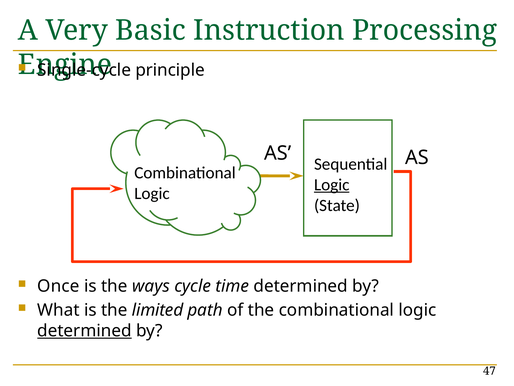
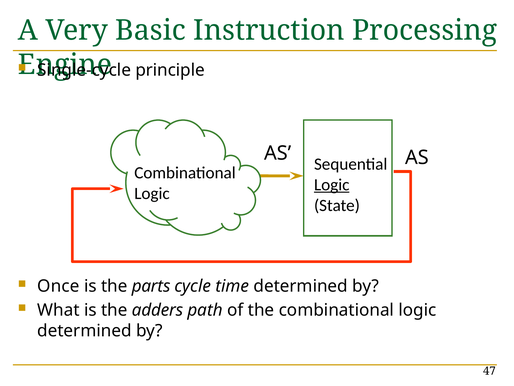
ways: ways -> parts (151, 286)
limited: limited -> adders (158, 310)
determined underline: present -> none (84, 330)
